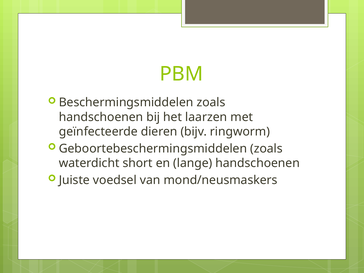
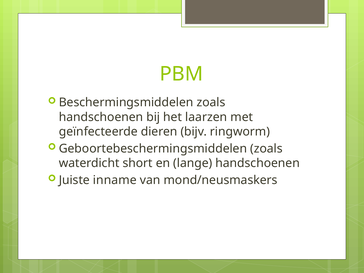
voedsel: voedsel -> inname (115, 180)
